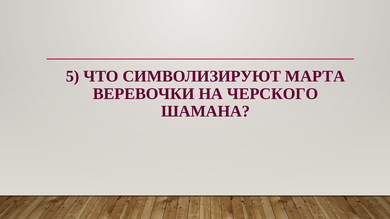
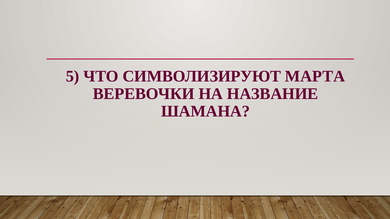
ЧЕРСКОГО: ЧЕРСКОГО -> НАЗВАНИЕ (273, 94)
